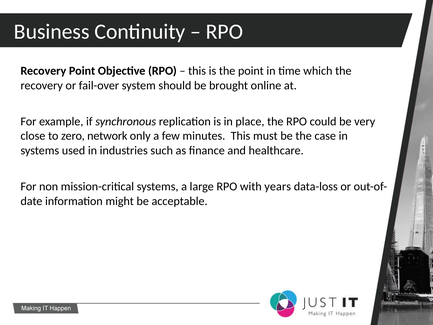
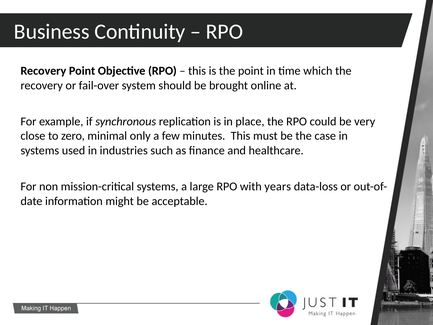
network: network -> minimal (107, 136)
